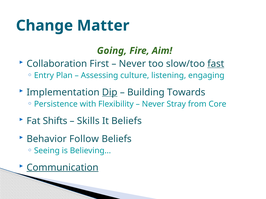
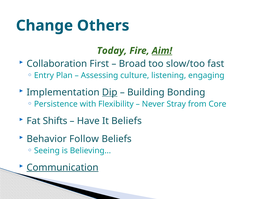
Matter: Matter -> Others (103, 26)
Going: Going -> Today (112, 51)
Aim underline: none -> present (162, 51)
Never: Never -> Broad (132, 64)
fast underline: present -> none (216, 64)
Towards: Towards -> Bonding (186, 93)
Skills: Skills -> Have (88, 121)
